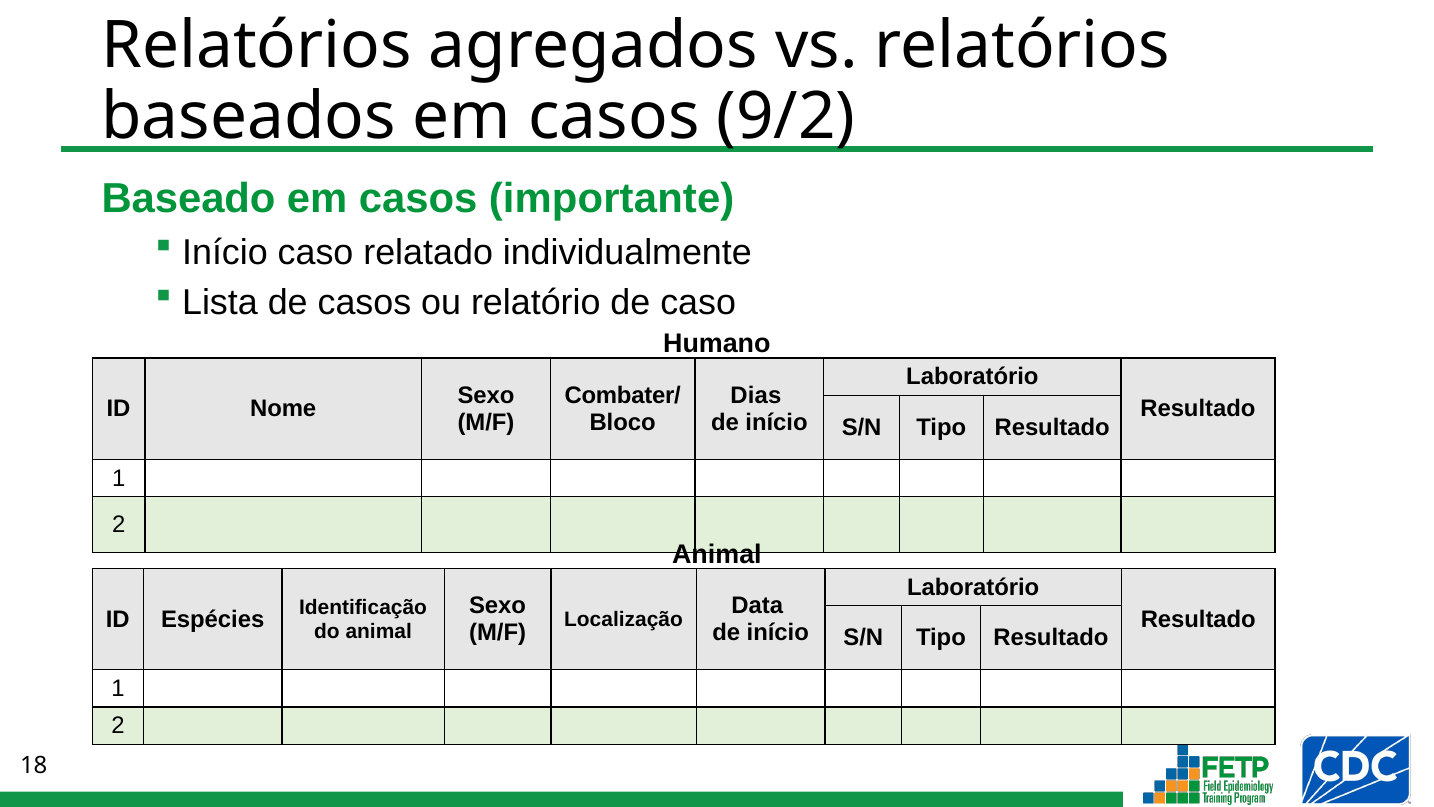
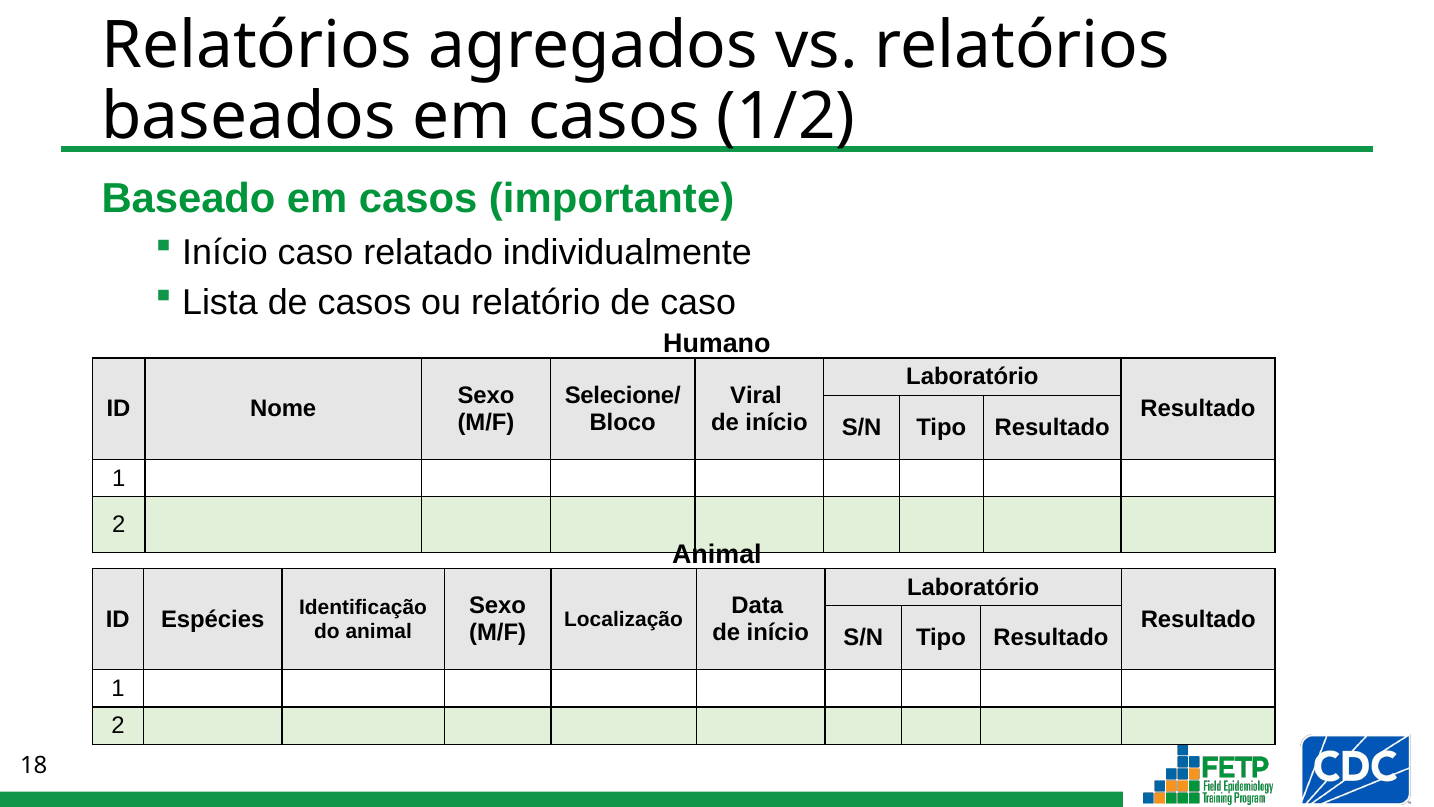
9/2: 9/2 -> 1/2 (786, 117)
Combater/: Combater/ -> Selecione/ (623, 395)
Dias: Dias -> Viral (756, 395)
